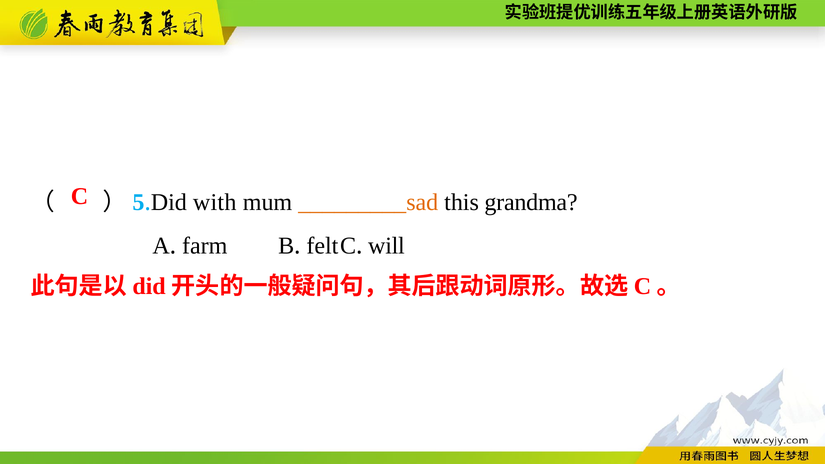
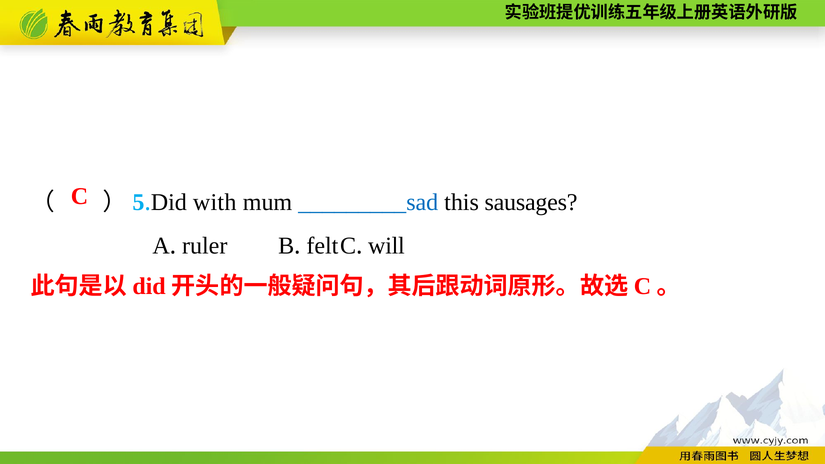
_________sad colour: orange -> blue (368, 202)
grandma: grandma -> sausages (531, 202)
farm: farm -> ruler (205, 246)
